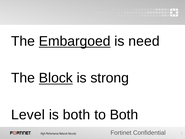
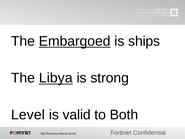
need: need -> ships (144, 41)
Block: Block -> Libya (56, 78)
is both: both -> valid (77, 115)
